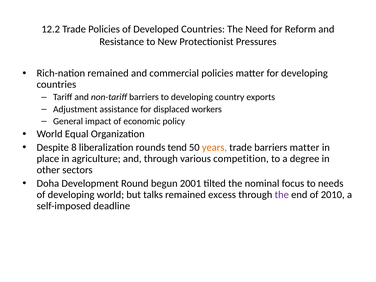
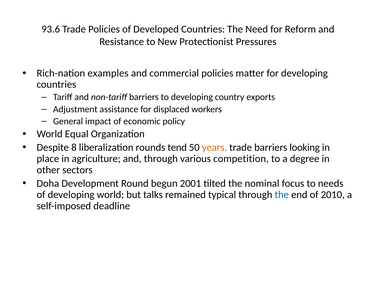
12.2: 12.2 -> 93.6 (51, 29)
Rich-nation remained: remained -> examples (108, 73)
barriers matter: matter -> looking (305, 147)
excess: excess -> typical (222, 195)
the colour: purple -> blue (282, 195)
